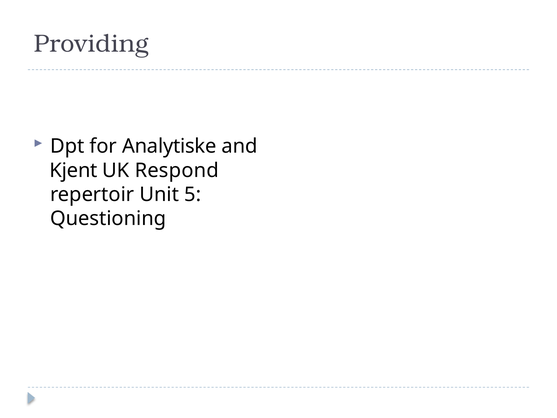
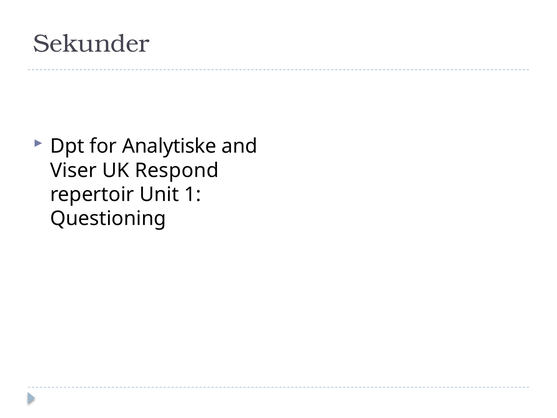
Providing: Providing -> Sekunder (91, 43)
Kjent: Kjent -> Viser (73, 170)
5: 5 -> 1 (193, 194)
